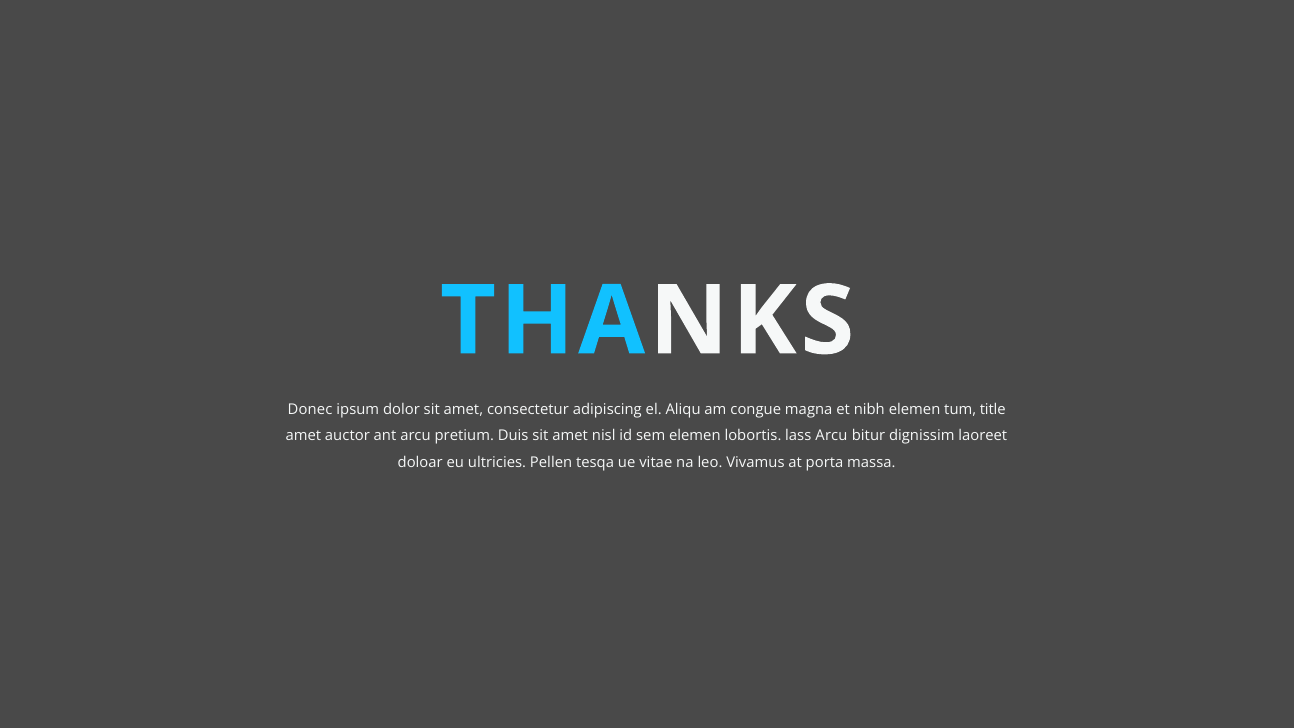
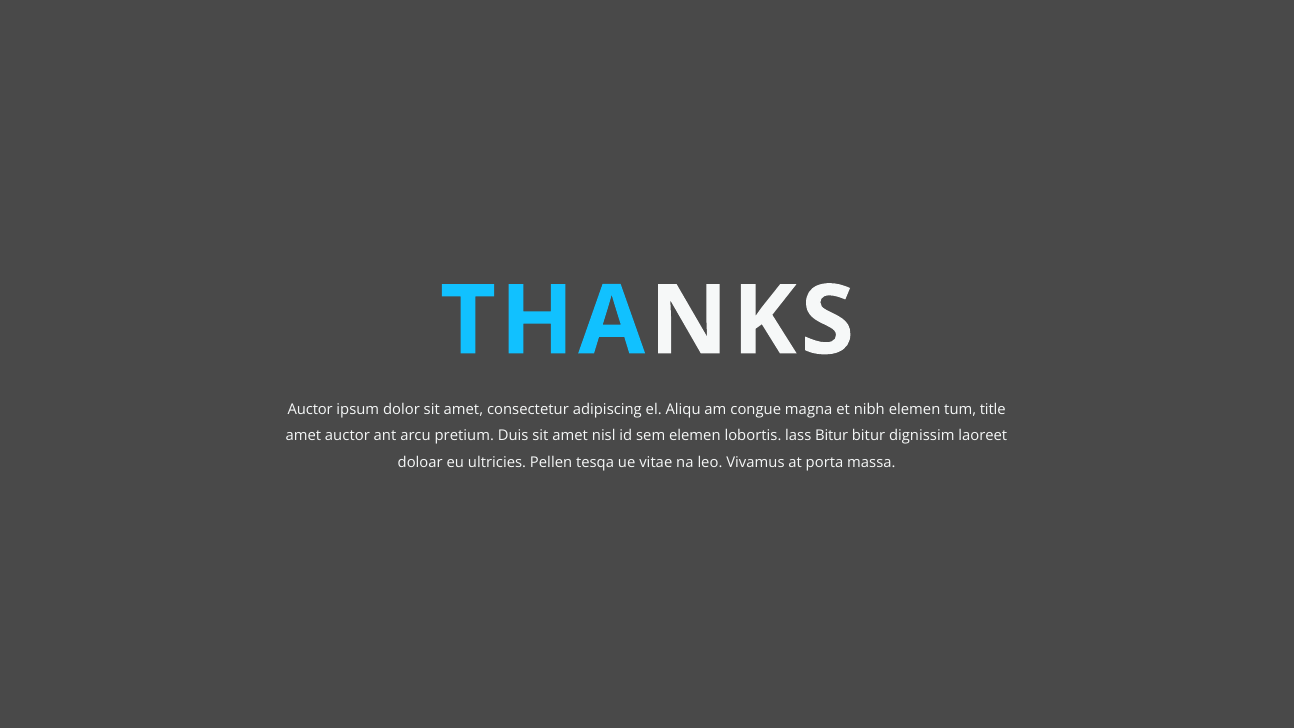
Donec: Donec -> Auctor (310, 409)
lass Arcu: Arcu -> Bitur (832, 436)
